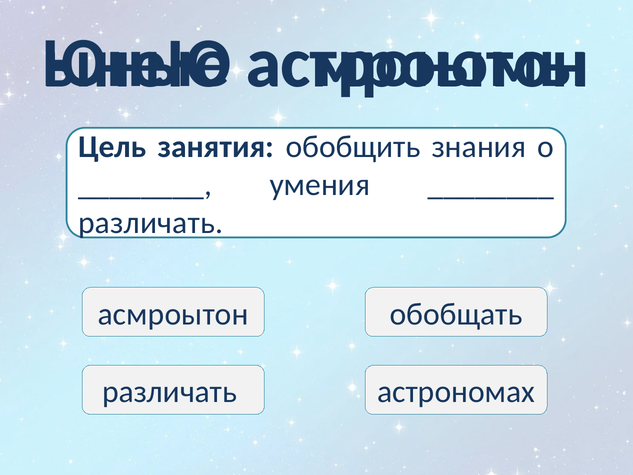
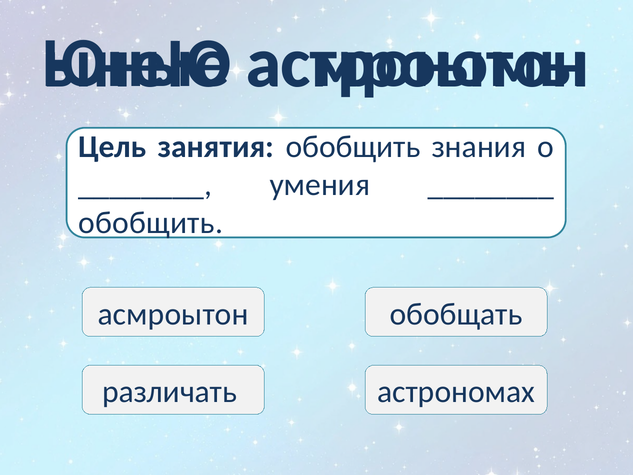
различать: различать -> обобщить (151, 223)
